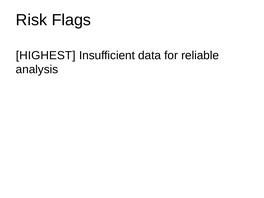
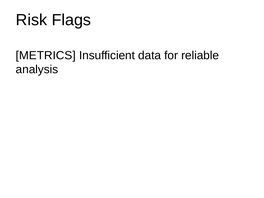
HIGHEST: HIGHEST -> METRICS (46, 55)
